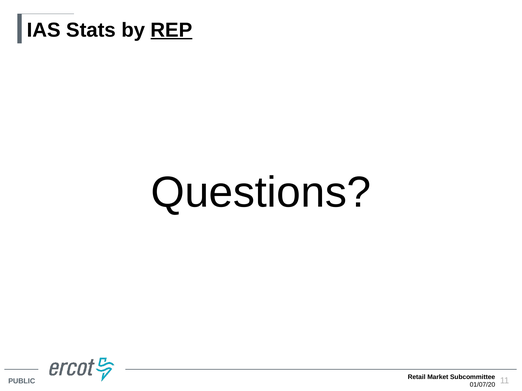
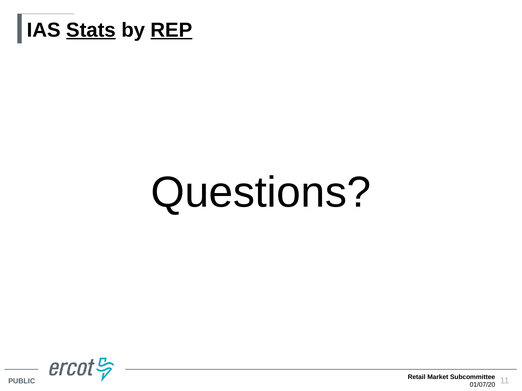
Stats underline: none -> present (91, 30)
